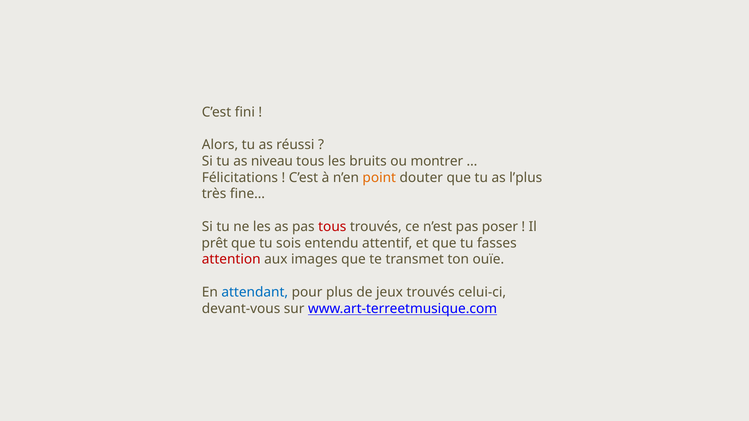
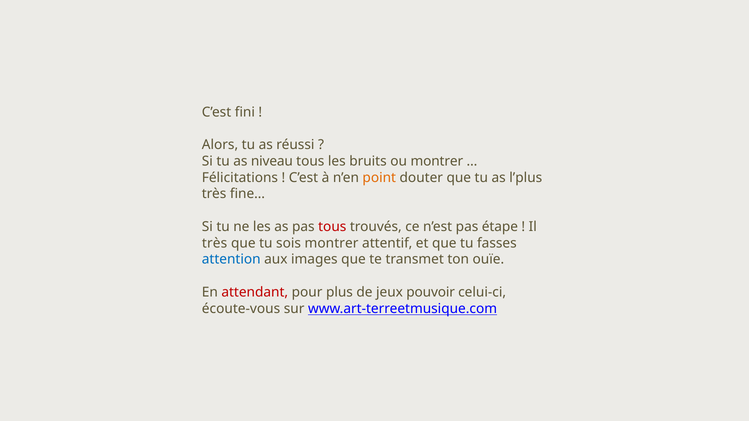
poser: poser -> étape (500, 227)
prêt: prêt -> très (215, 243)
sois entendu: entendu -> montrer (331, 243)
attention colour: red -> blue (231, 260)
attendant colour: blue -> red (255, 292)
jeux trouvés: trouvés -> pouvoir (431, 292)
devant-vous: devant-vous -> écoute-vous (241, 309)
